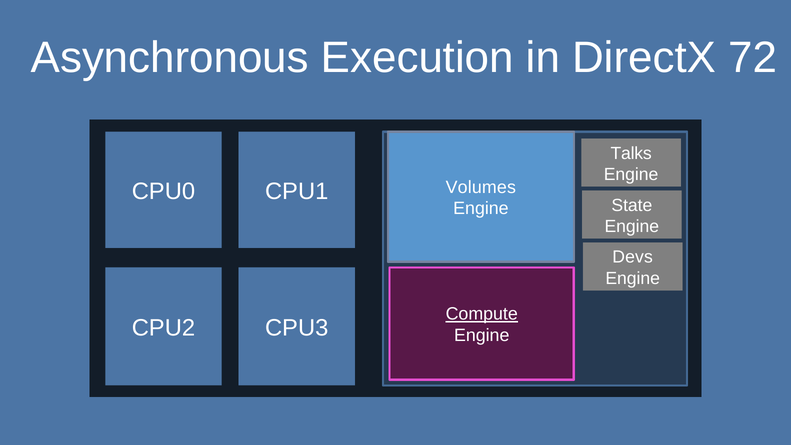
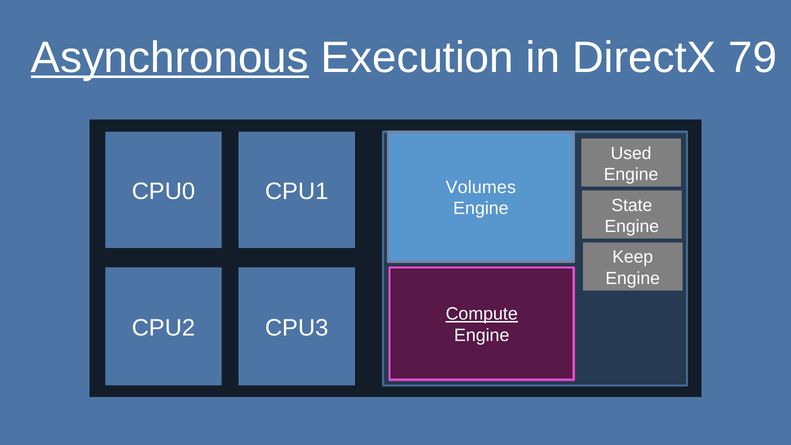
Asynchronous underline: none -> present (170, 58)
72: 72 -> 79 (753, 58)
Talks: Talks -> Used (631, 153)
Devs: Devs -> Keep (633, 257)
